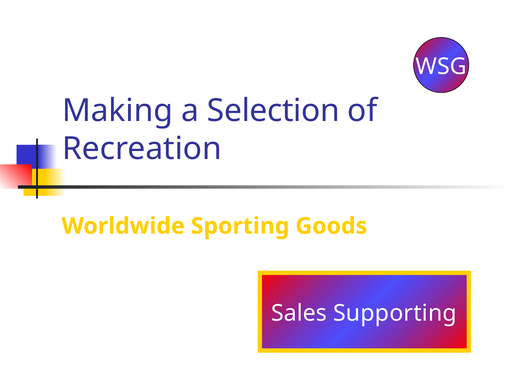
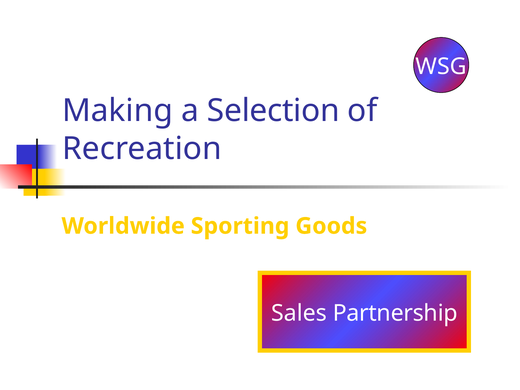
Supporting: Supporting -> Partnership (395, 313)
